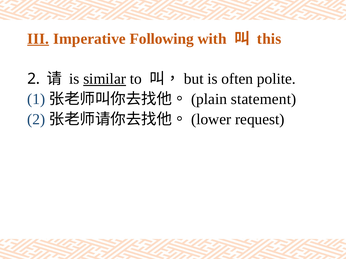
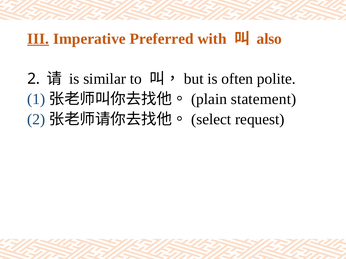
Following: Following -> Preferred (162, 39)
this: this -> also (269, 39)
similar underline: present -> none (105, 79)
lower: lower -> select (211, 119)
